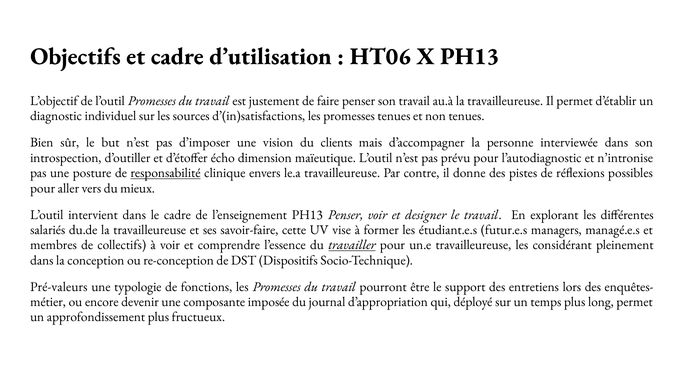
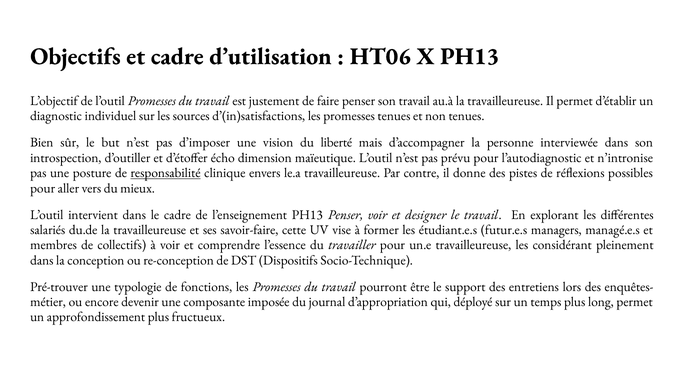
clients: clients -> liberté (336, 143)
travailler underline: present -> none (352, 245)
Pré-valeurs: Pré-valeurs -> Pré-trouver (59, 287)
